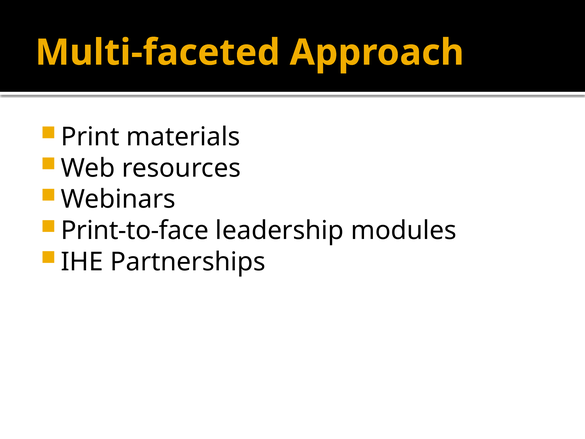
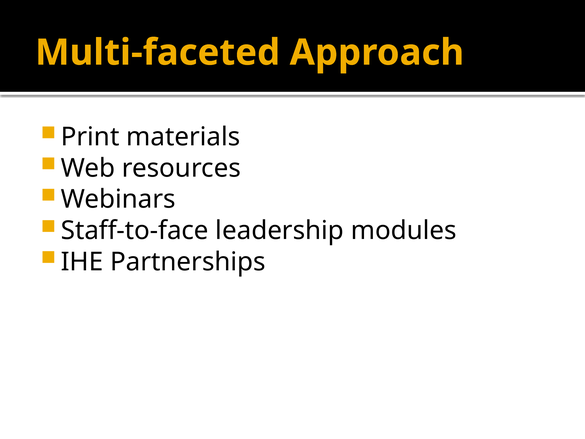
Print-to-face: Print-to-face -> Staff-to-face (135, 230)
